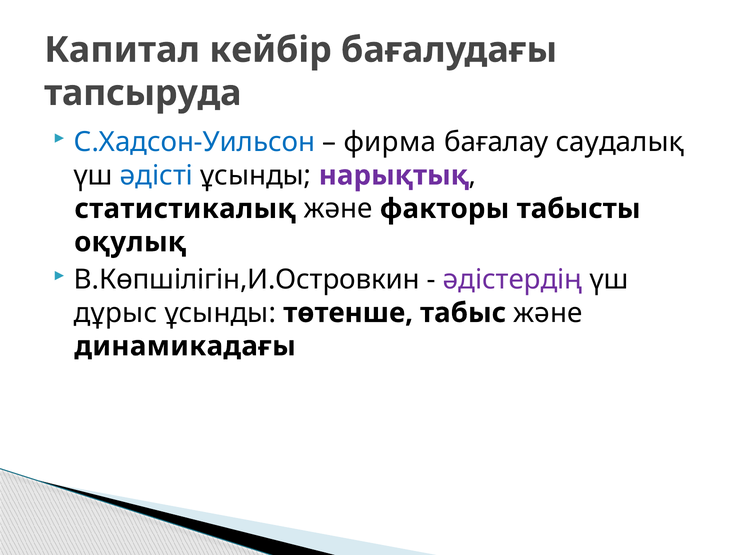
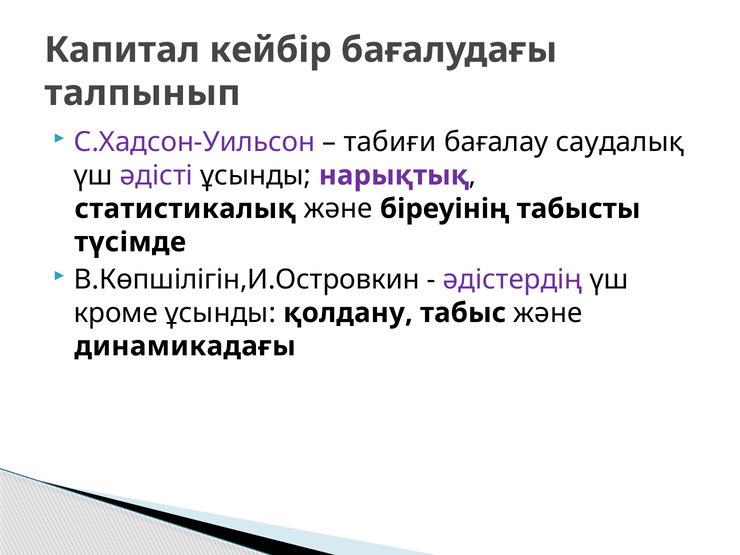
тапсыруда: тапсыруда -> талпынып (142, 93)
С.Хадсон-Уильсон colour: blue -> purple (194, 142)
фирма: фирма -> табиғи (390, 142)
әдісті colour: blue -> purple (156, 175)
факторы: факторы -> біреуінің (445, 209)
оқулық: оқулық -> түсімде (130, 242)
дұрыс: дұрыс -> кроме (116, 313)
төтенше: төтенше -> қолдану (348, 313)
